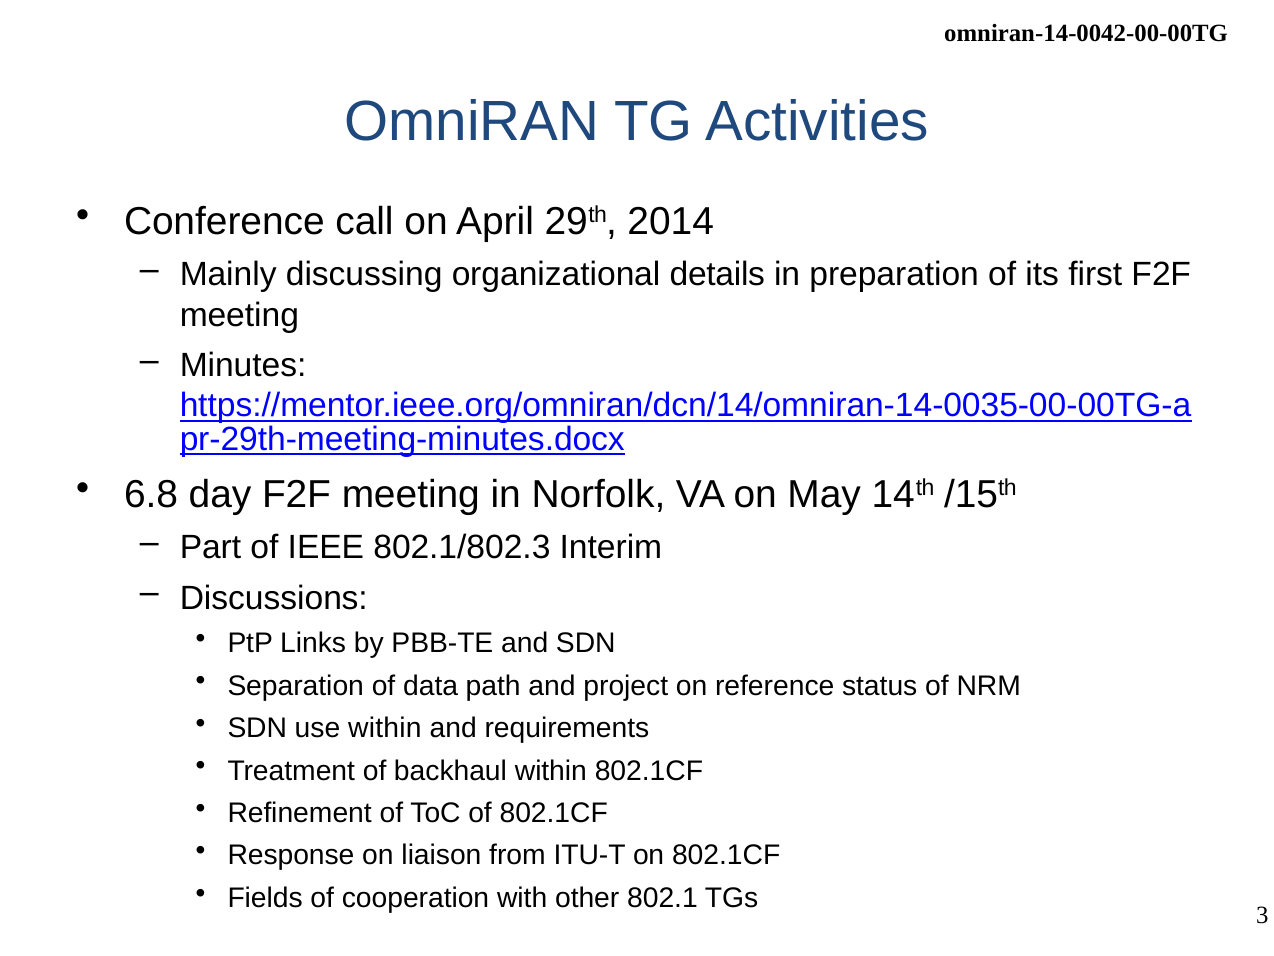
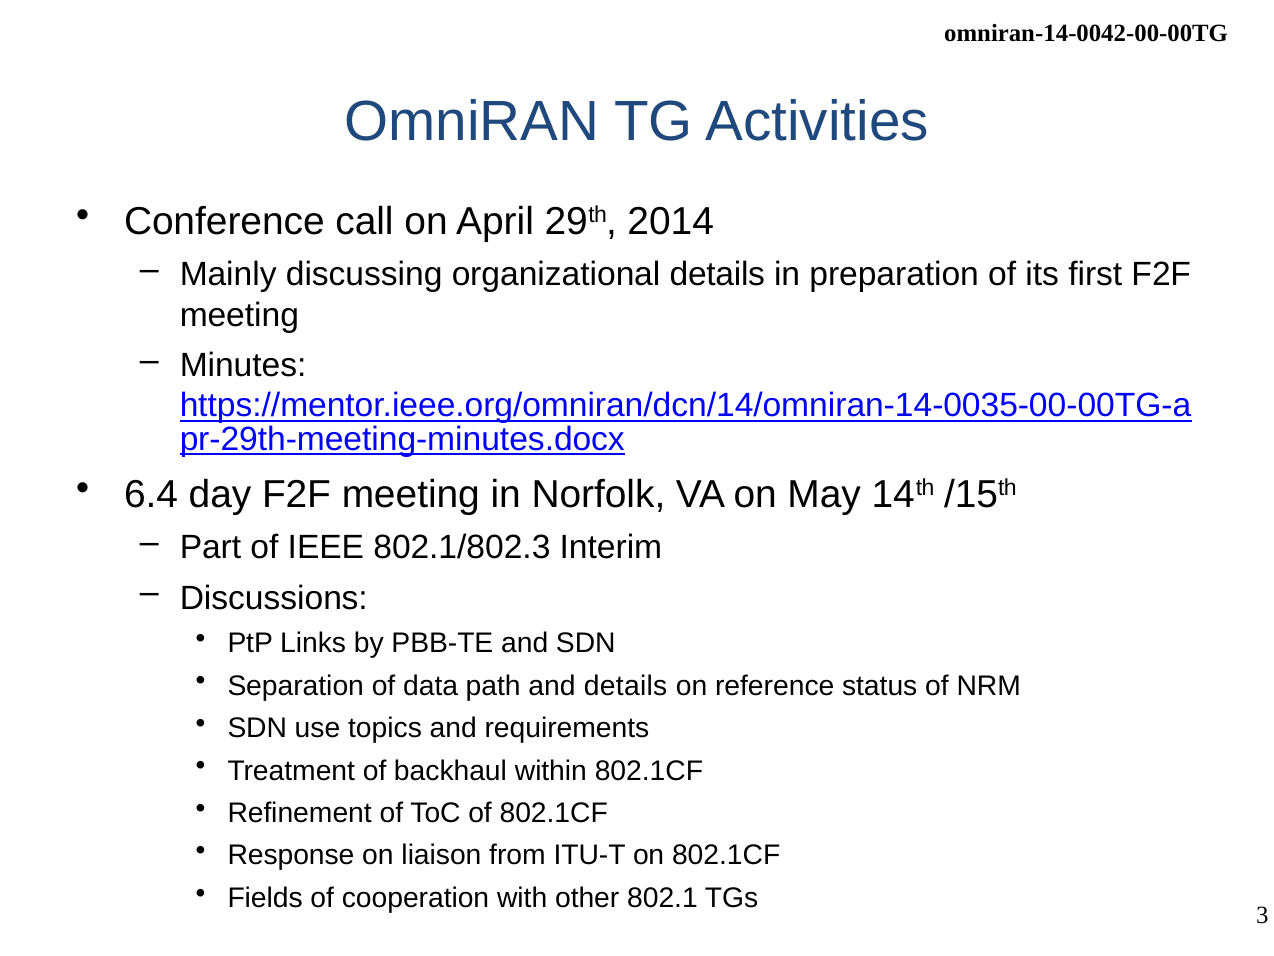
6.8: 6.8 -> 6.4 (151, 494)
and project: project -> details (626, 685)
use within: within -> topics (385, 728)
